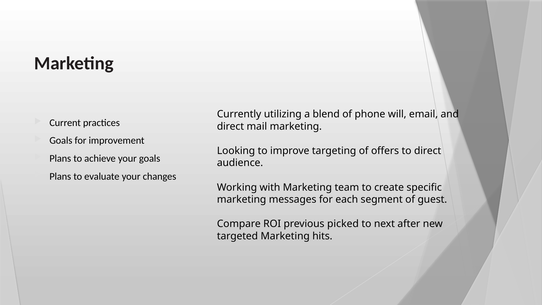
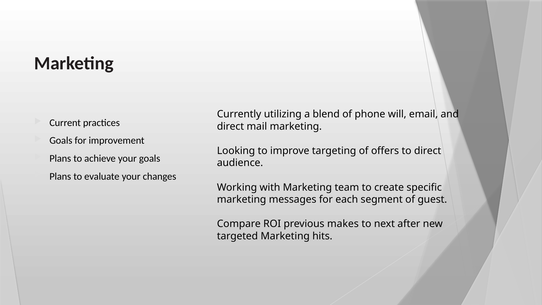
picked: picked -> makes (343, 224)
